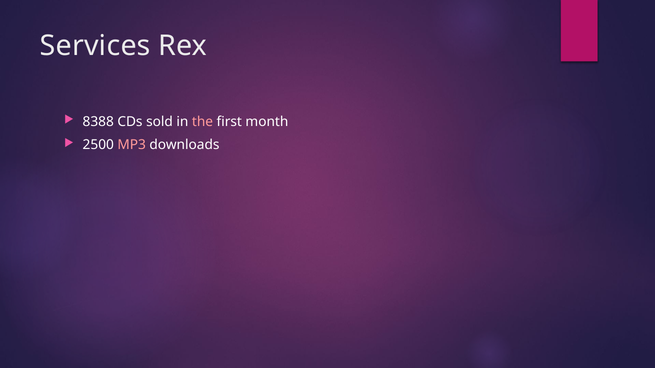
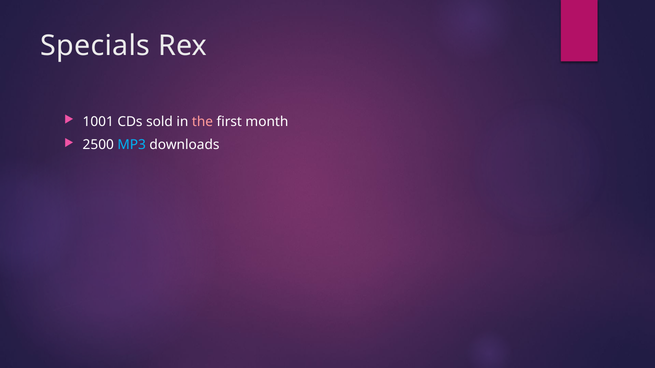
Services: Services -> Specials (95, 46)
8388: 8388 -> 1001 (98, 122)
MP3 colour: pink -> light blue (132, 145)
